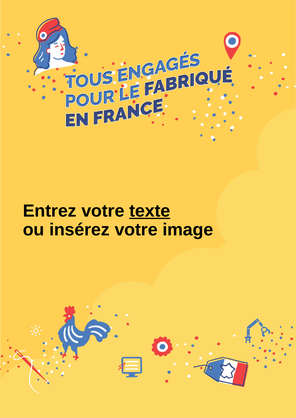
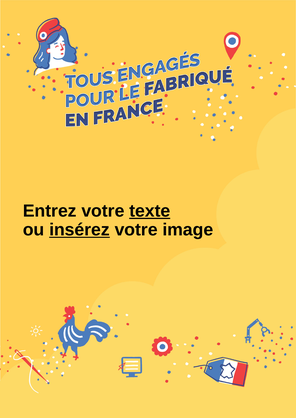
insérez underline: none -> present (79, 230)
